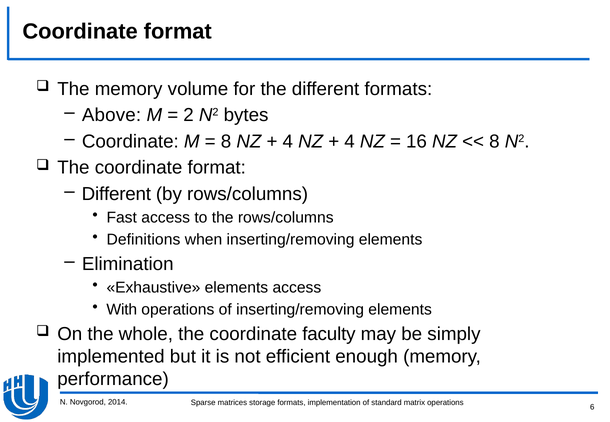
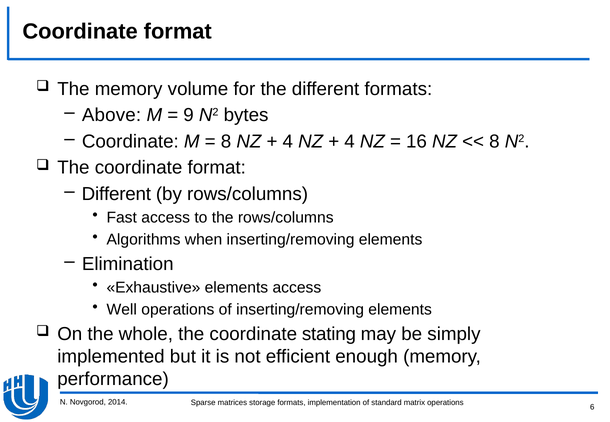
2: 2 -> 9 (189, 115)
Definitions: Definitions -> Algorithms (143, 240)
With: With -> Well (122, 310)
faculty: faculty -> stating (329, 334)
